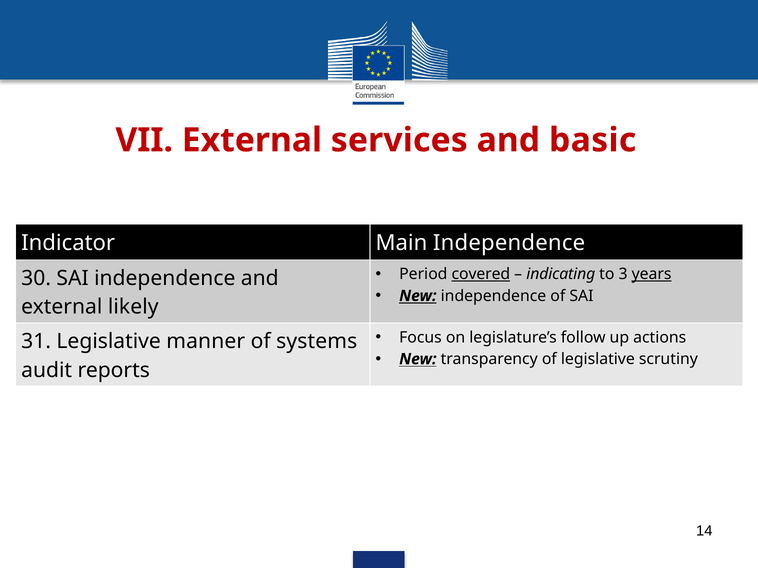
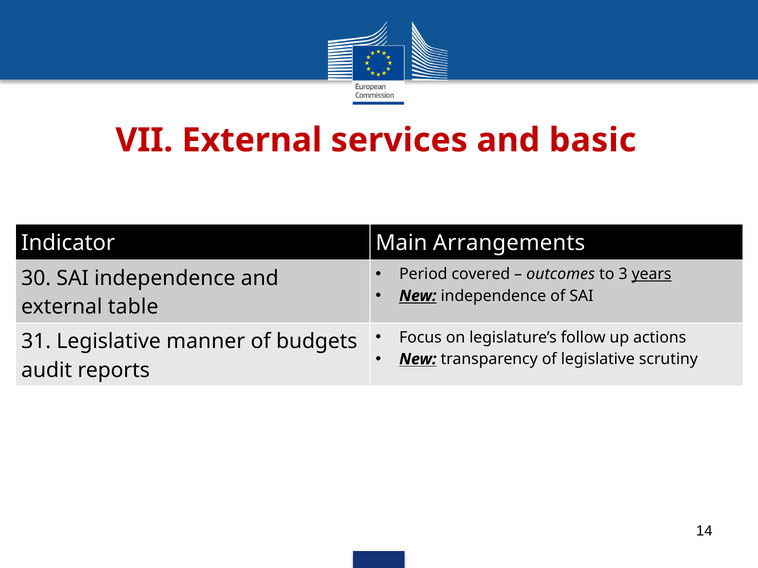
Main Independence: Independence -> Arrangements (509, 243)
covered underline: present -> none (481, 274)
indicating: indicating -> outcomes (561, 274)
likely: likely -> table (133, 307)
systems: systems -> budgets (317, 342)
